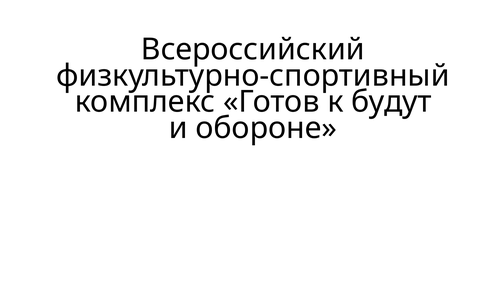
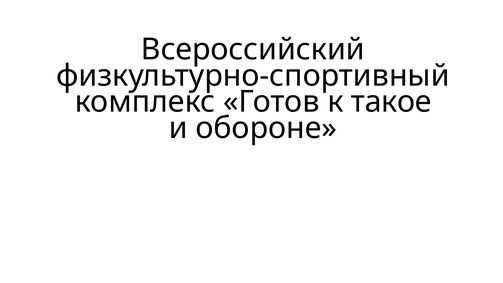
будут: будут -> такое (391, 102)
